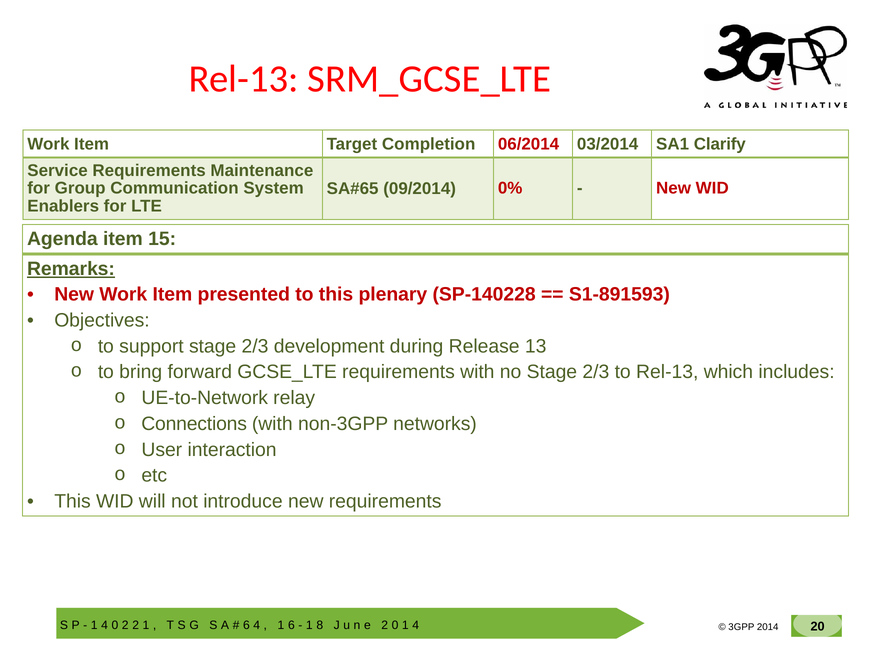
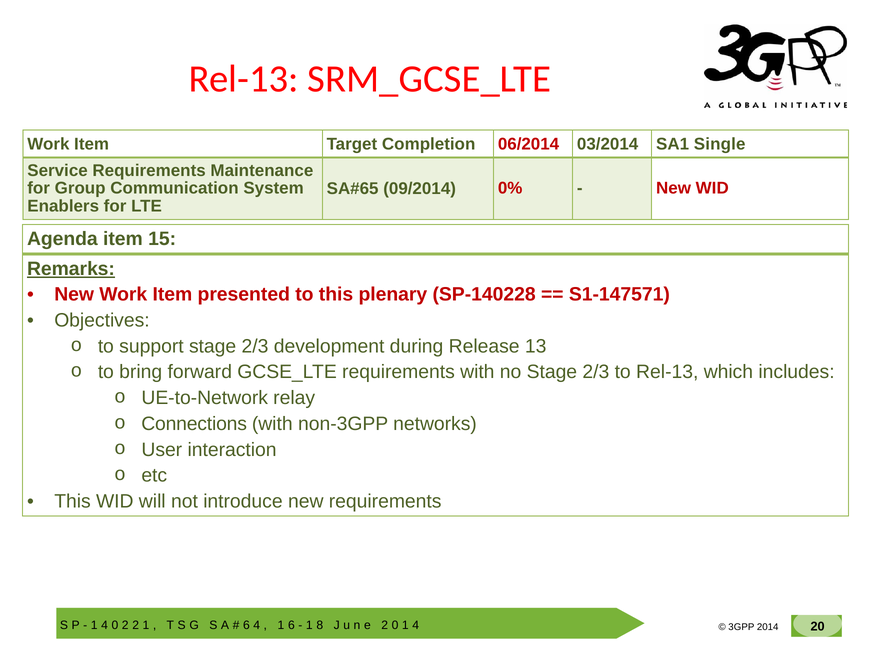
Clarify: Clarify -> Single (720, 144)
S1-891593: S1-891593 -> S1-147571 (619, 295)
